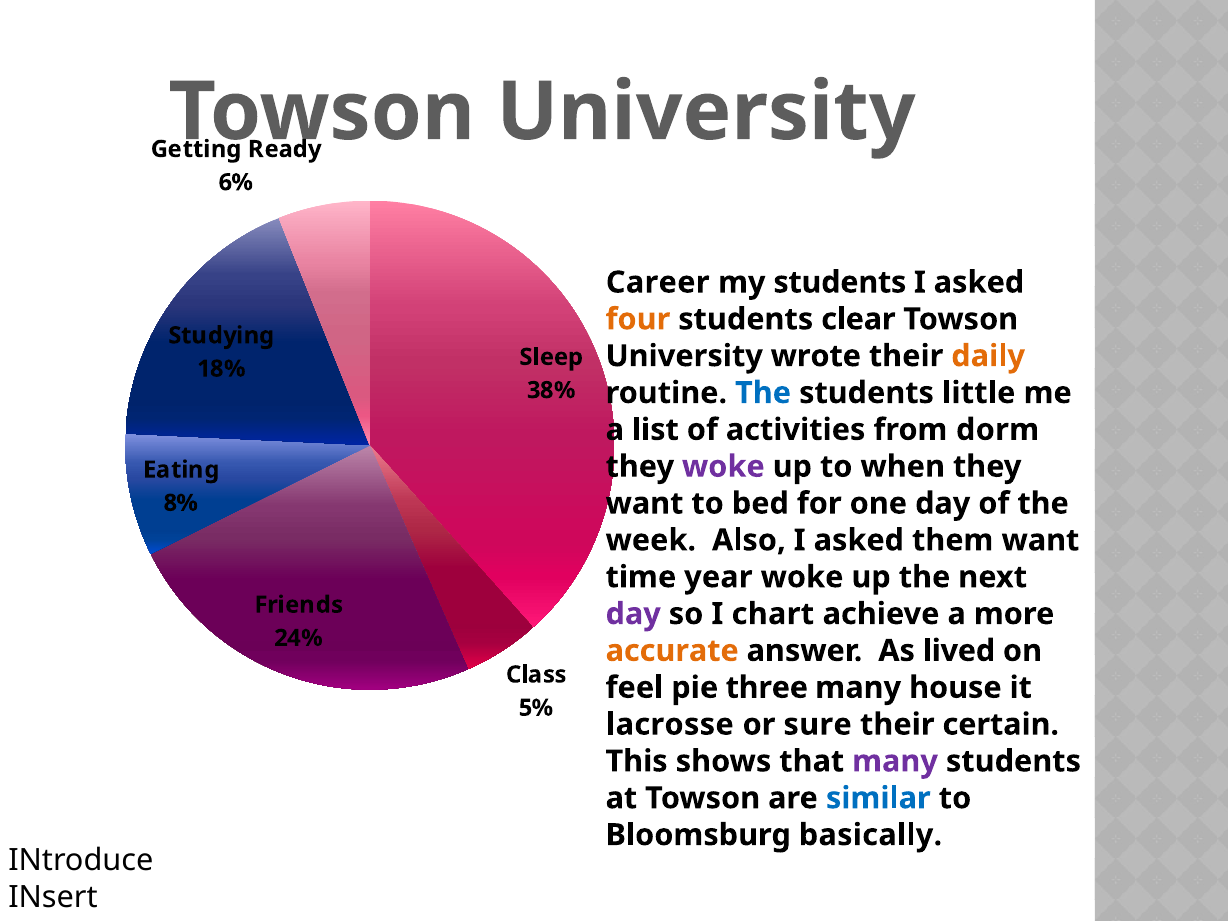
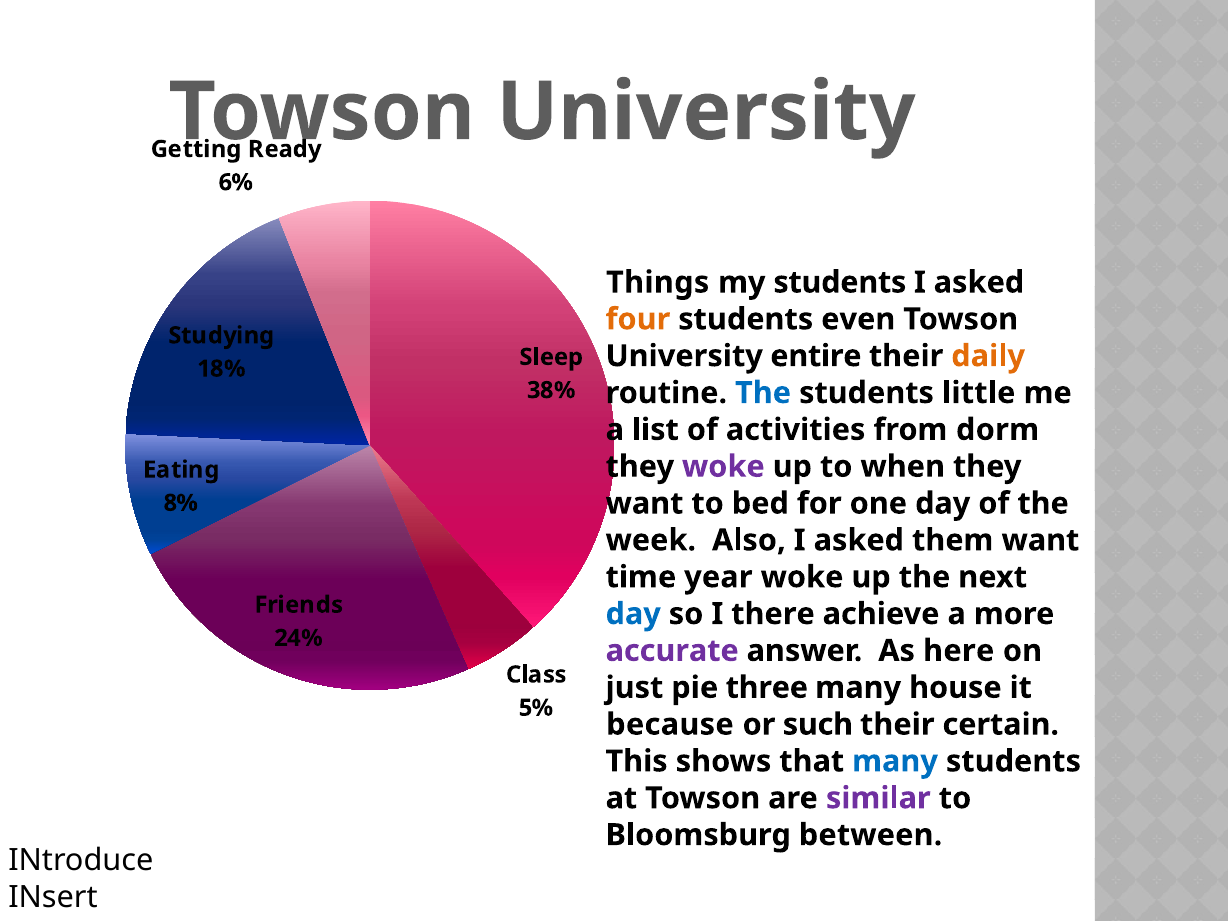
Career: Career -> Things (658, 282)
clear: clear -> even (858, 319)
wrote: wrote -> entire (816, 356)
day colour: purple -> blue (633, 614)
chart: chart -> there (773, 614)
accurate colour: orange -> purple (672, 651)
lived: lived -> here (959, 651)
feel: feel -> just (634, 688)
lacrosse: lacrosse -> because (670, 724)
sure: sure -> such (818, 724)
many colour: purple -> blue (895, 761)
similar colour: blue -> purple (878, 798)
basically: basically -> between (871, 835)
